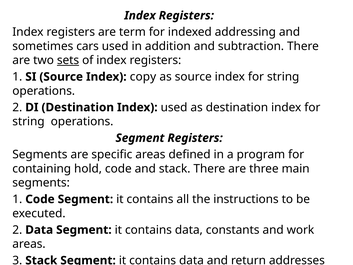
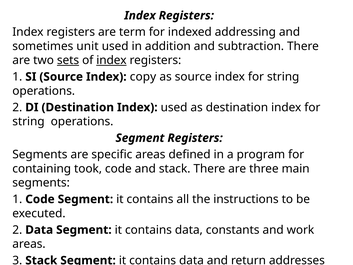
cars: cars -> unit (87, 46)
index underline: none -> present (111, 60)
hold: hold -> took (88, 168)
